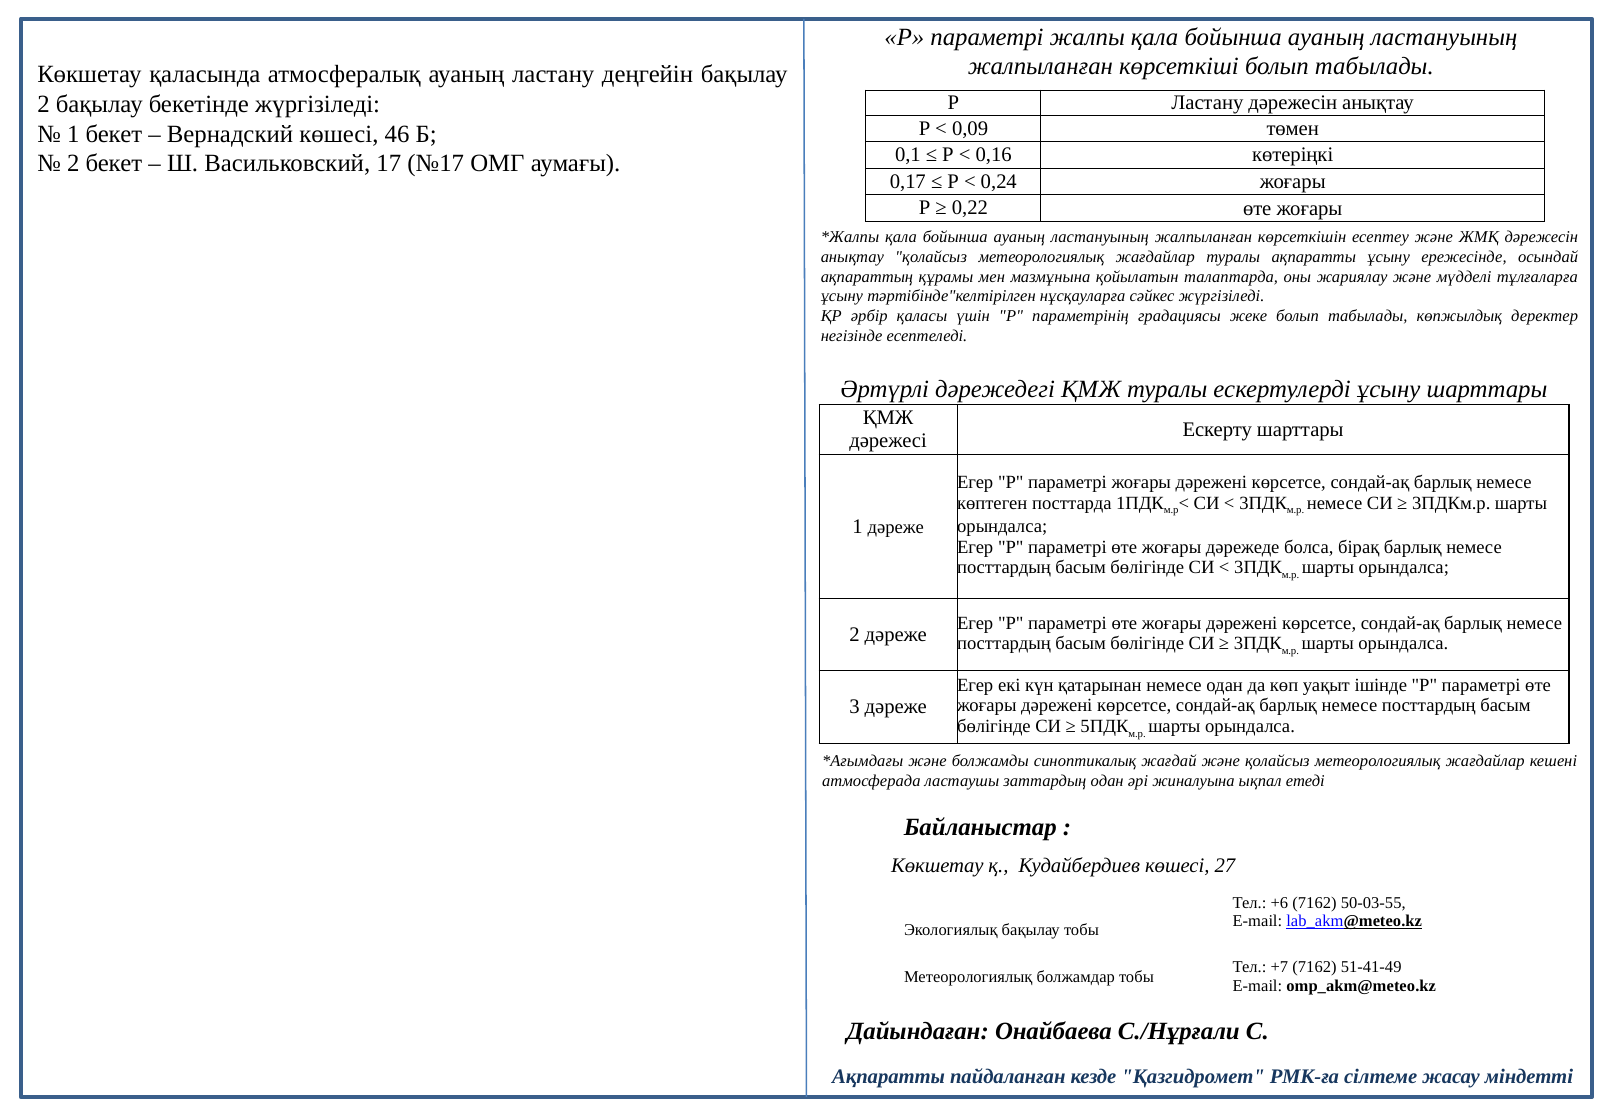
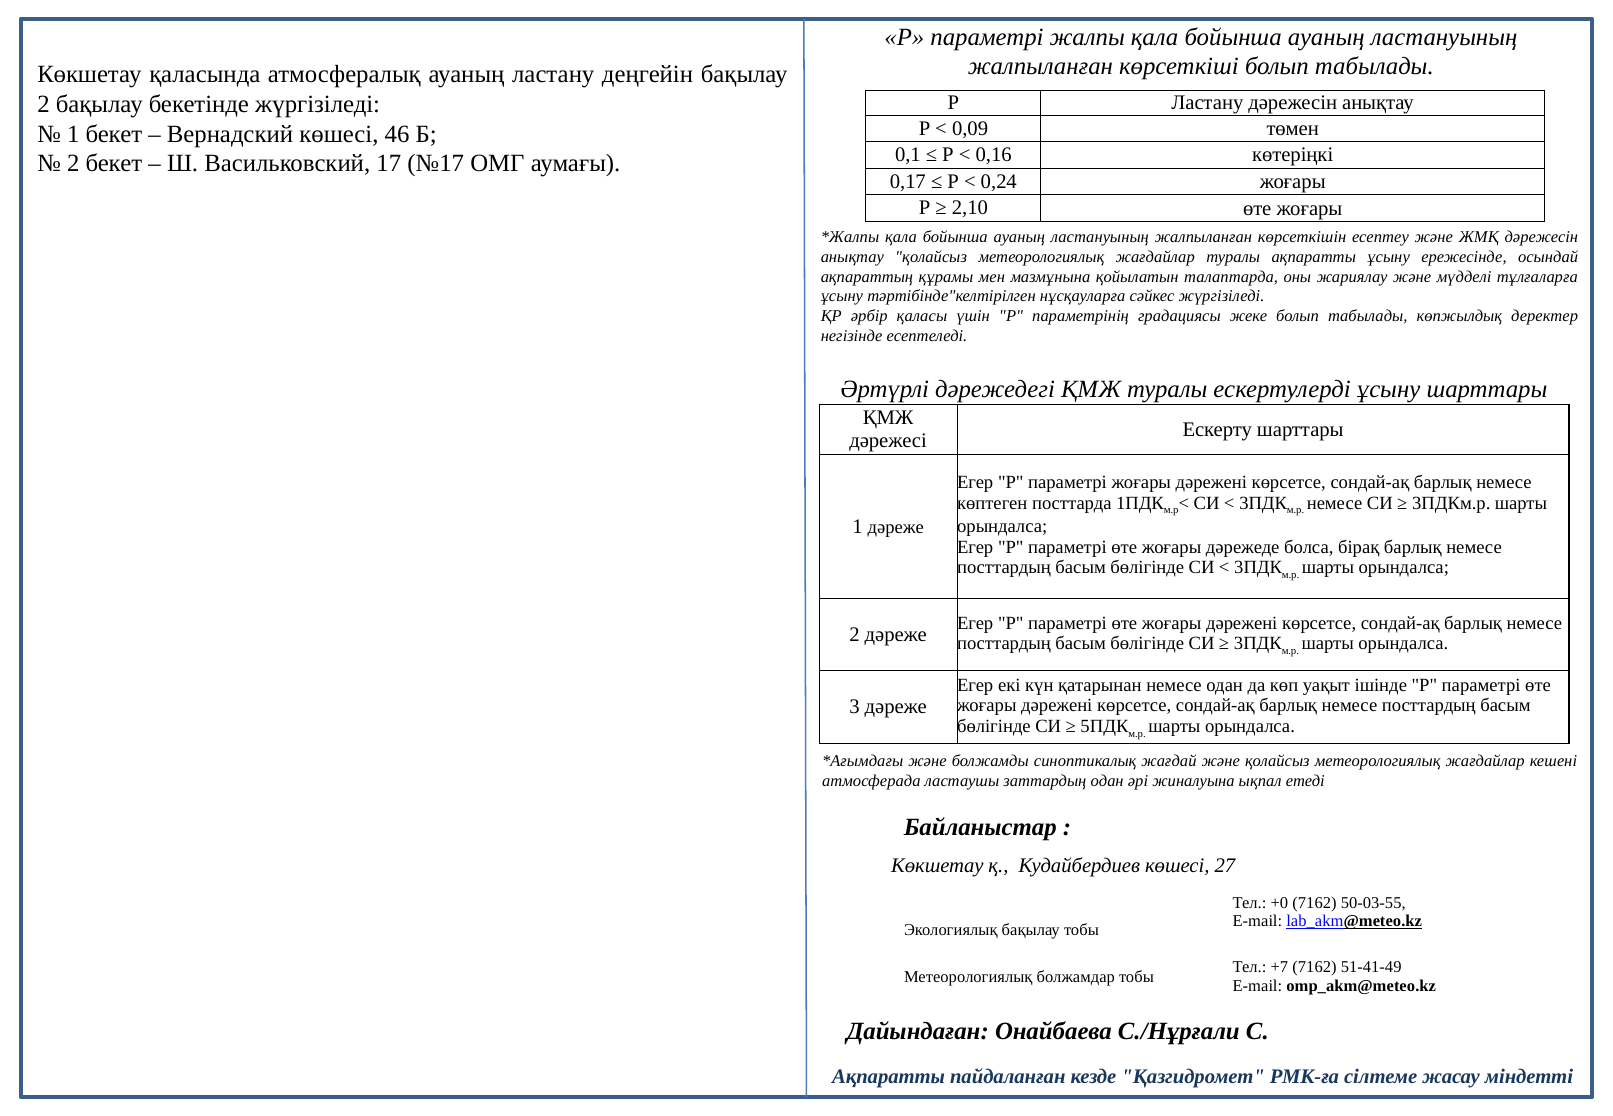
0,22: 0,22 -> 2,10 (970, 208)
+6: +6 -> +0 (1279, 903)
